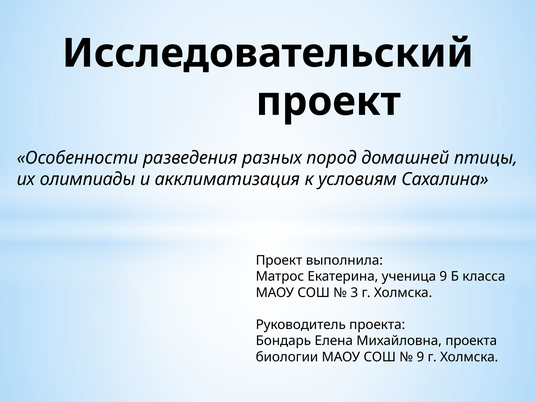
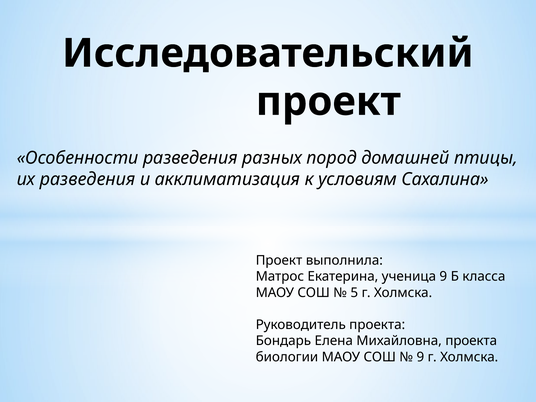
их олимпиады: олимпиады -> разведения (88, 179)
3: 3 -> 5 (354, 293)
